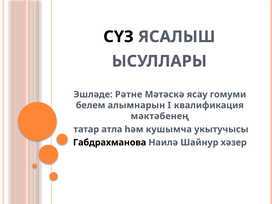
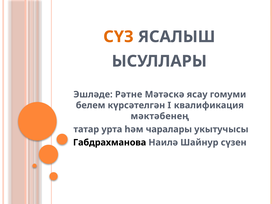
СҮЗ colour: black -> orange (118, 37)
алымнарын: алымнарын -> күрсәтелгән (136, 105)
атла: атла -> урта (112, 129)
кушымча: кушымча -> чаралары (169, 129)
хәзер: хәзер -> сүзен (234, 142)
